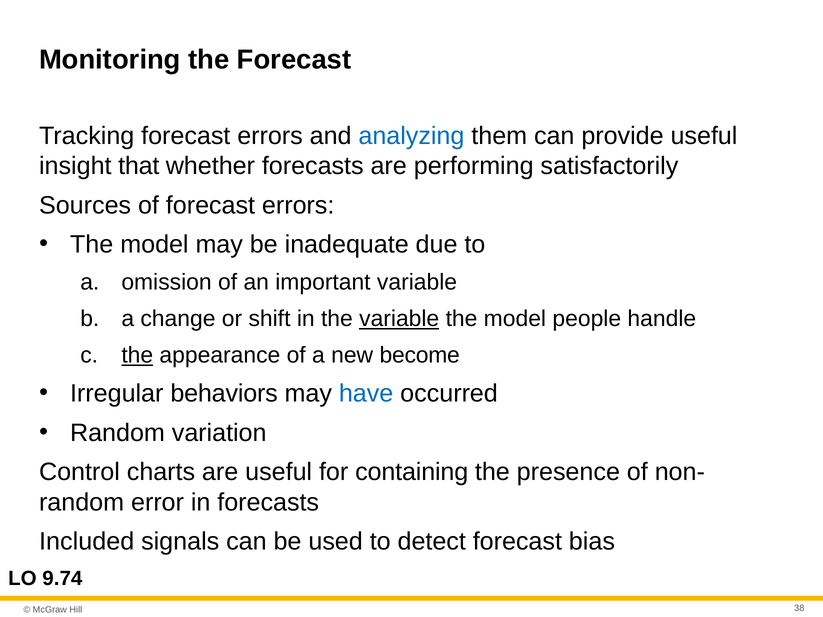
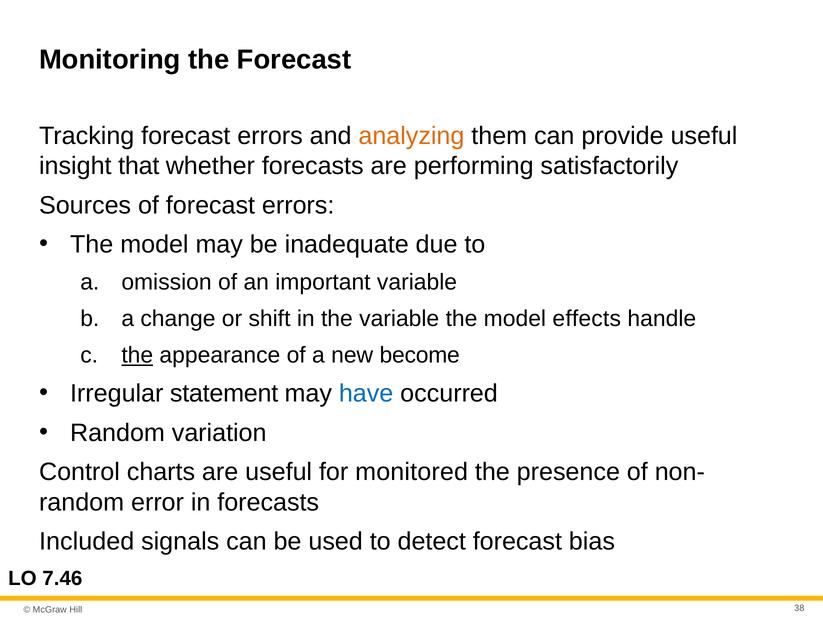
analyzing colour: blue -> orange (411, 136)
variable underline: present -> none (399, 319)
people: people -> effects (587, 319)
behaviors: behaviors -> statement (224, 394)
containing: containing -> monitored (412, 472)
9.74: 9.74 -> 7.46 (62, 579)
